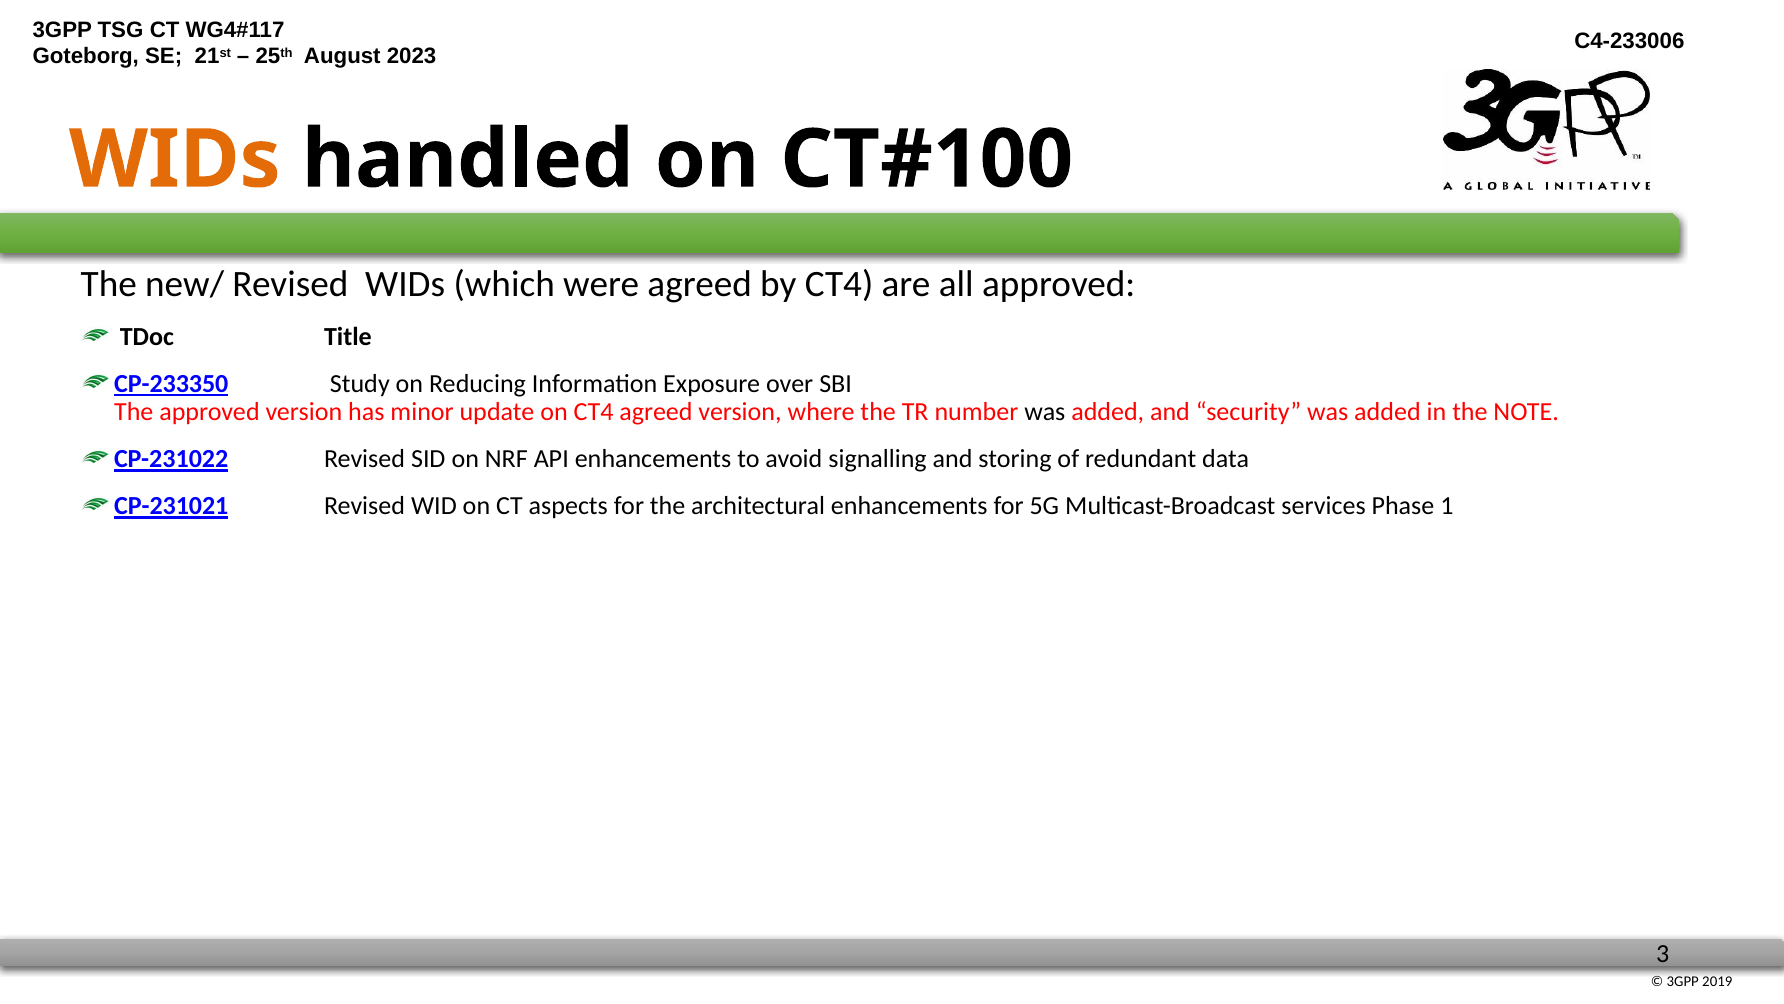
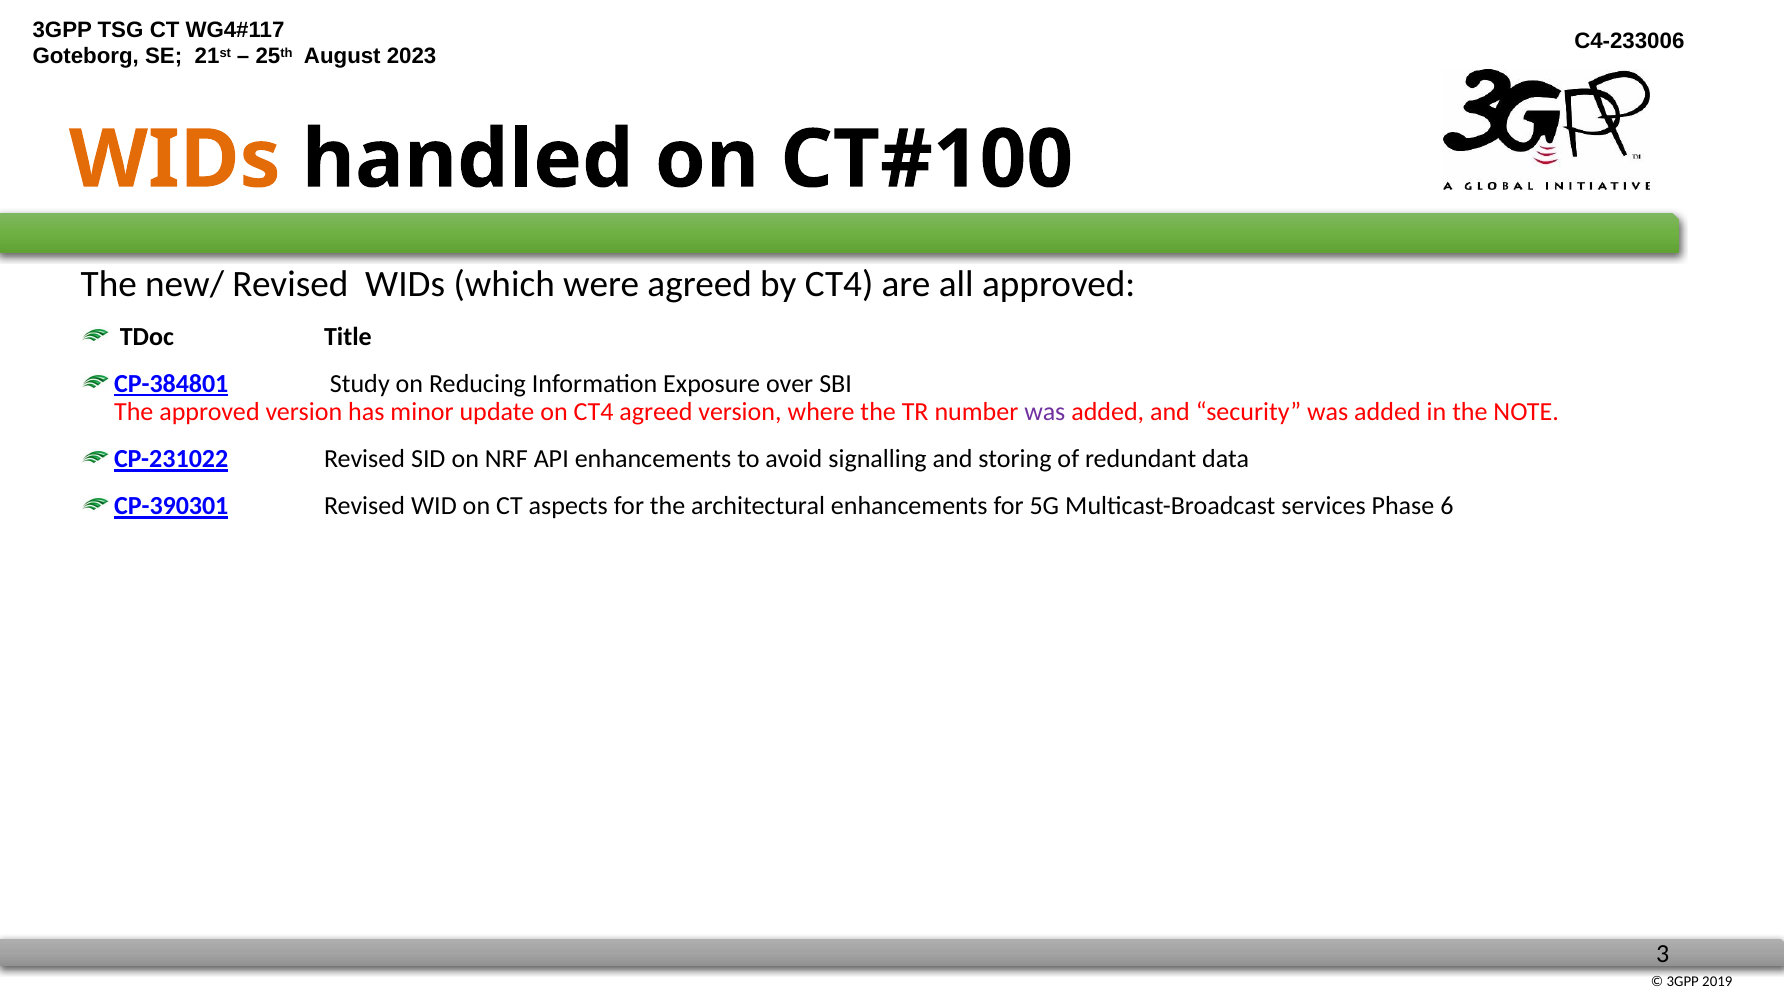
CP-233350: CP-233350 -> CP-384801 (171, 384)
was colour: black -> purple (1045, 412)
CP-231021: CP-231021 -> CP-390301 (171, 506)
1: 1 -> 6 (1447, 506)
